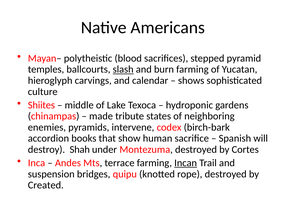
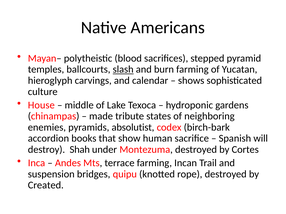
Shiites: Shiites -> House (41, 105)
intervene: intervene -> absolutist (133, 128)
Incan underline: present -> none (186, 163)
